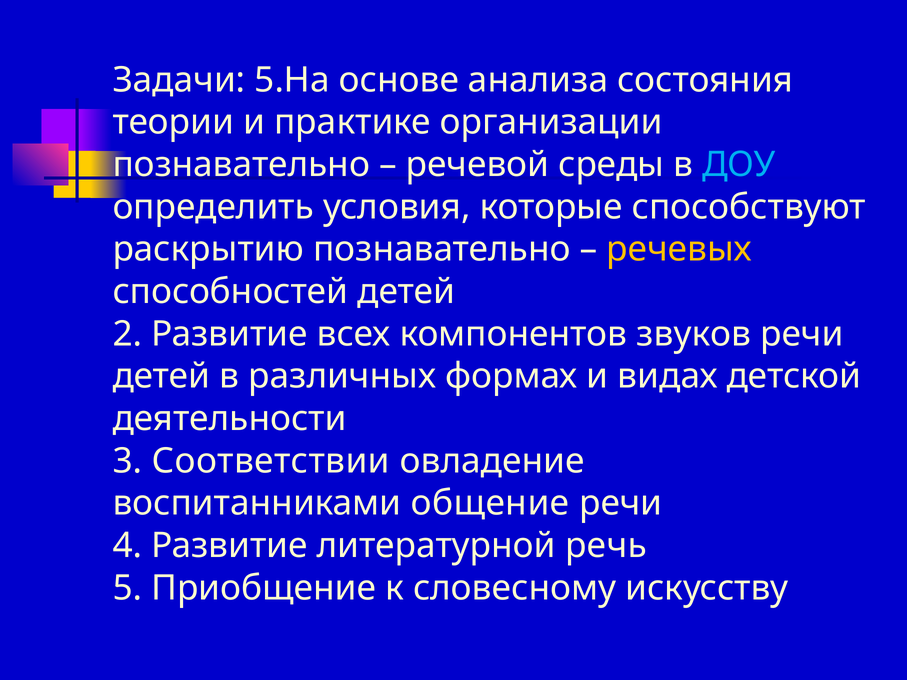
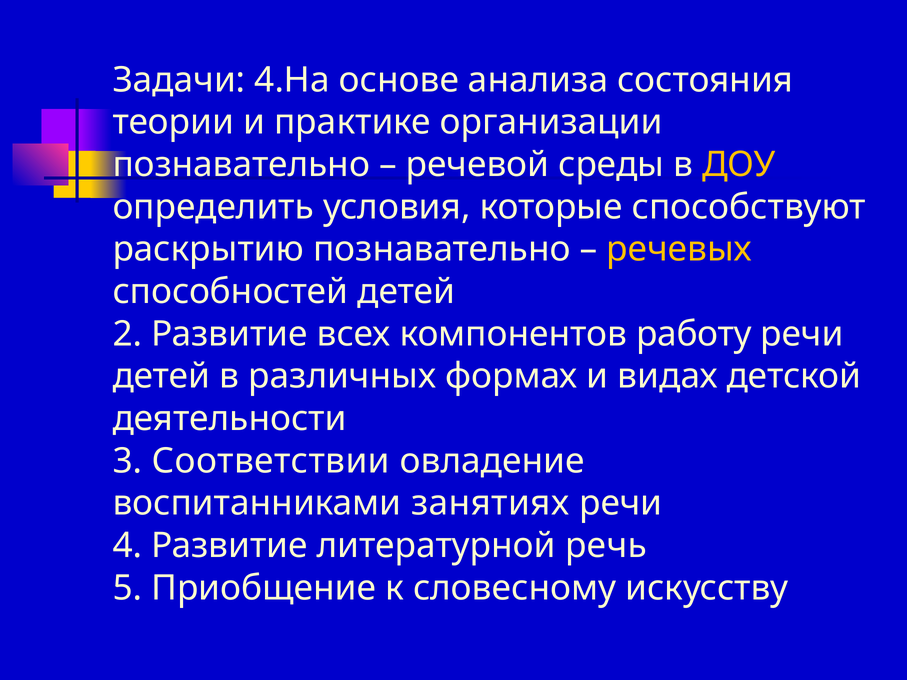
5.На: 5.На -> 4.На (292, 80)
ДОУ colour: light blue -> yellow (739, 165)
звуков: звуков -> работу (694, 334)
общение: общение -> занятиях (490, 503)
